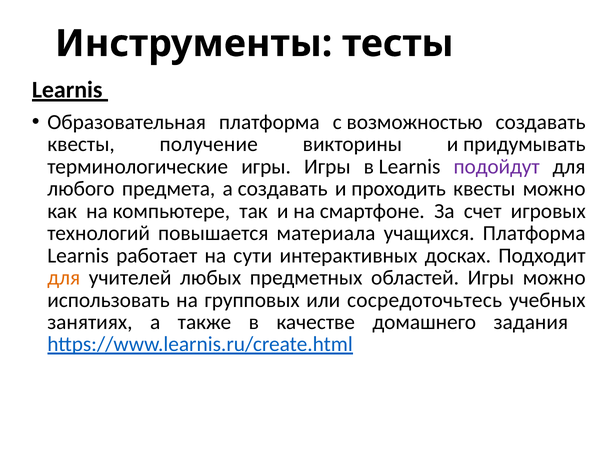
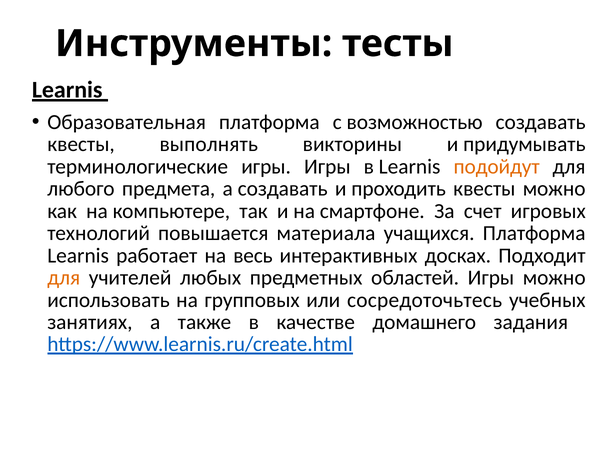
получение: получение -> выполнять (209, 144)
подойдут colour: purple -> orange (497, 167)
сути: сути -> весь (253, 256)
